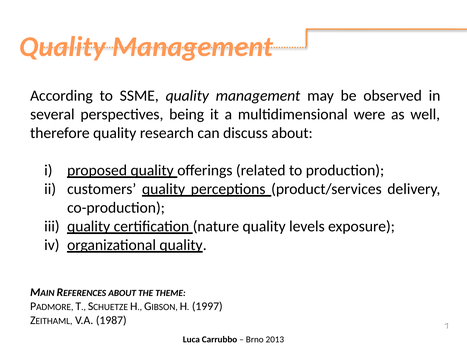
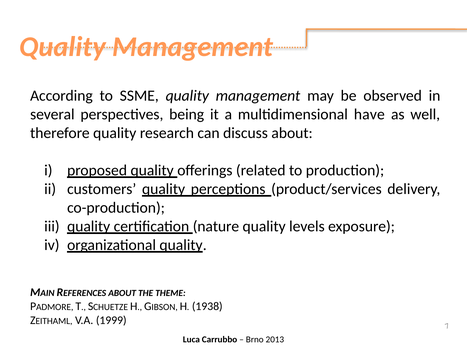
were: were -> have (369, 114)
1997: 1997 -> 1938 (207, 306)
1987: 1987 -> 1999 (111, 320)
